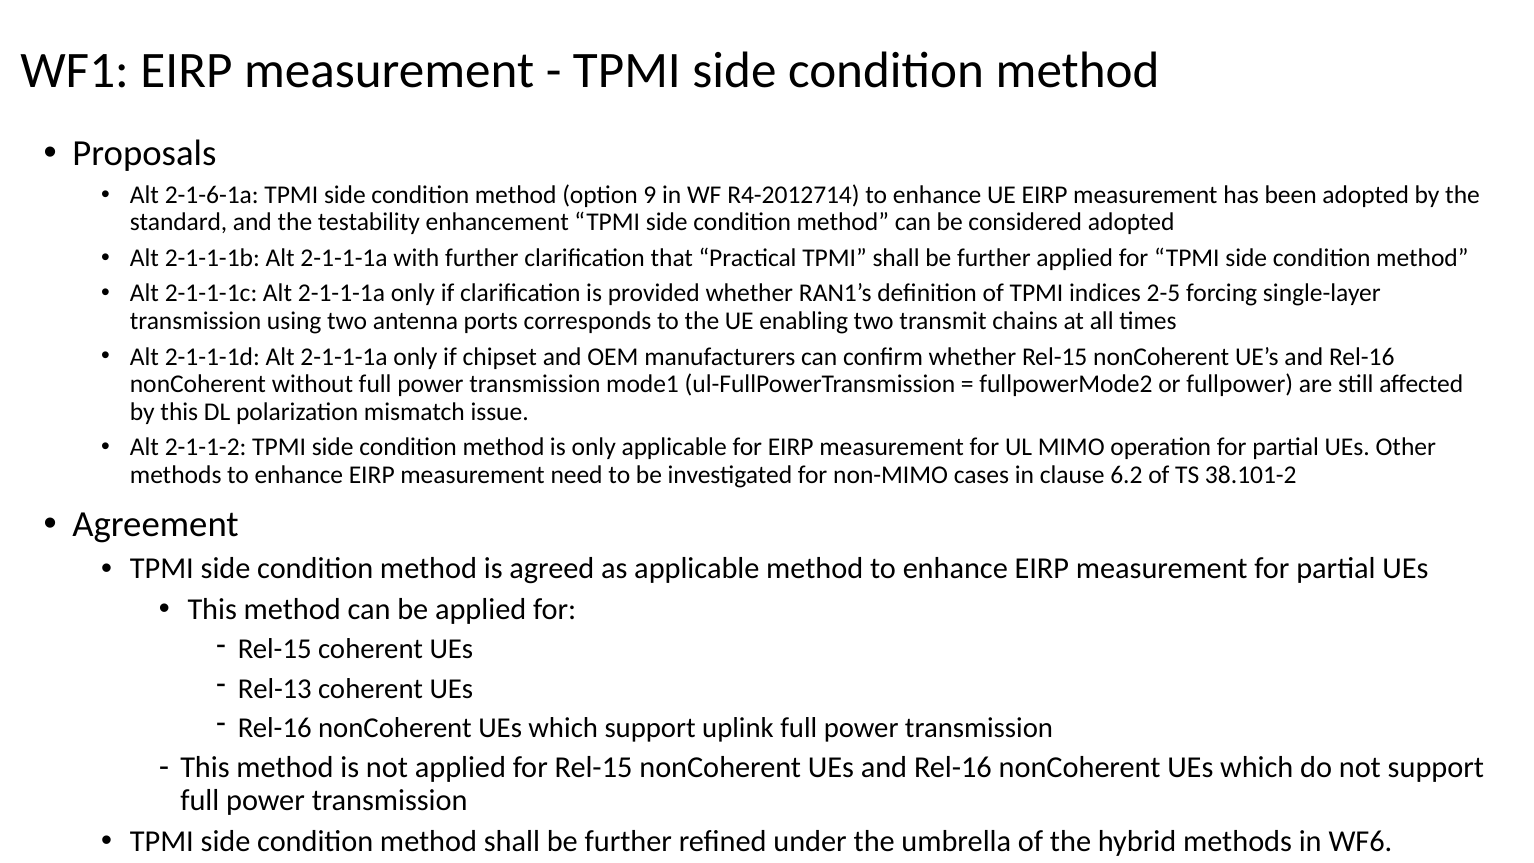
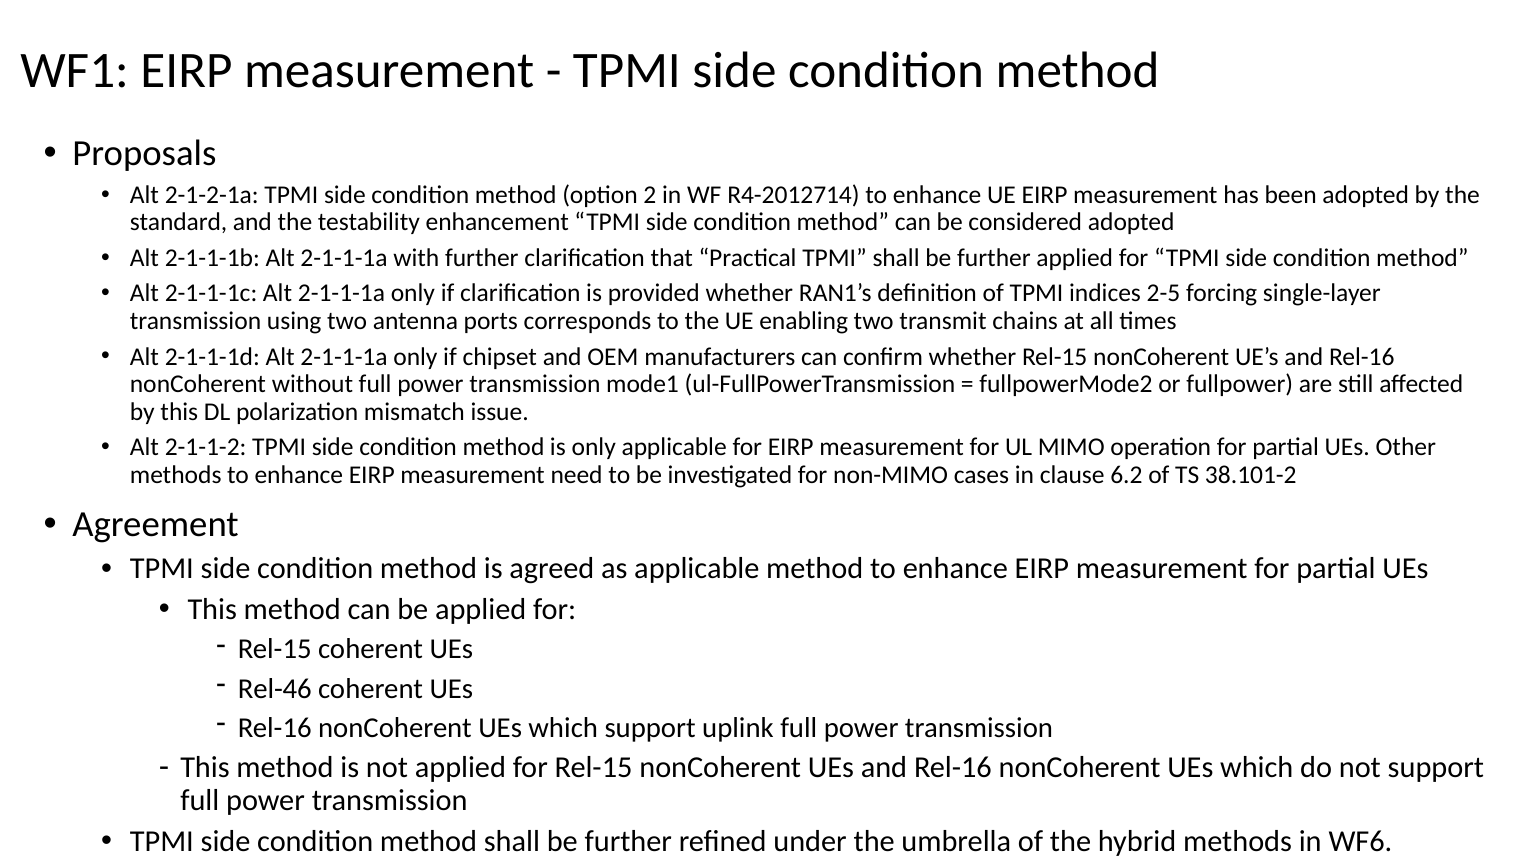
2-1-6-1a: 2-1-6-1a -> 2-1-2-1a (212, 195)
9: 9 -> 2 (650, 195)
Rel-13: Rel-13 -> Rel-46 (275, 688)
